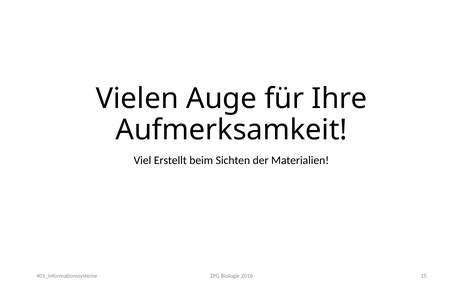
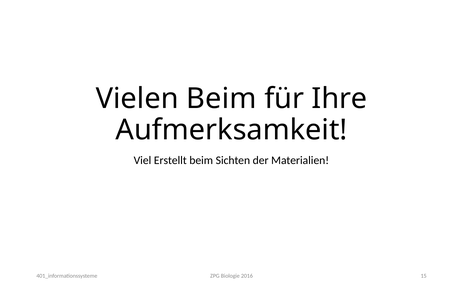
Vielen Auge: Auge -> Beim (221, 99)
